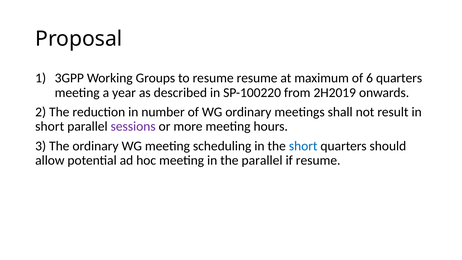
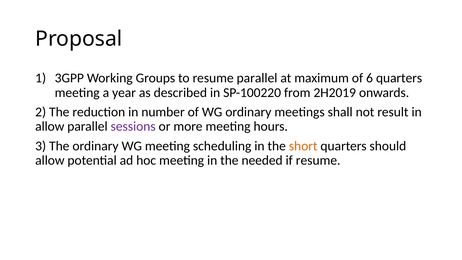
resume resume: resume -> parallel (257, 78)
short: short -> allow (50, 126)
short colour: blue -> orange (303, 146)
the parallel: parallel -> needed (262, 160)
